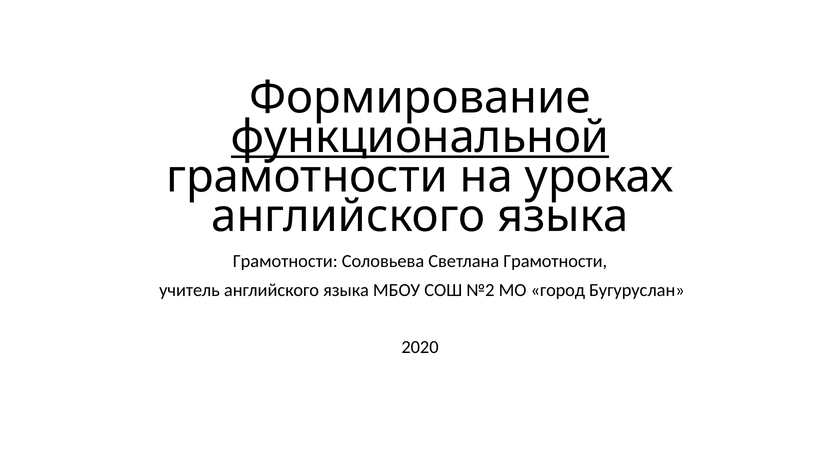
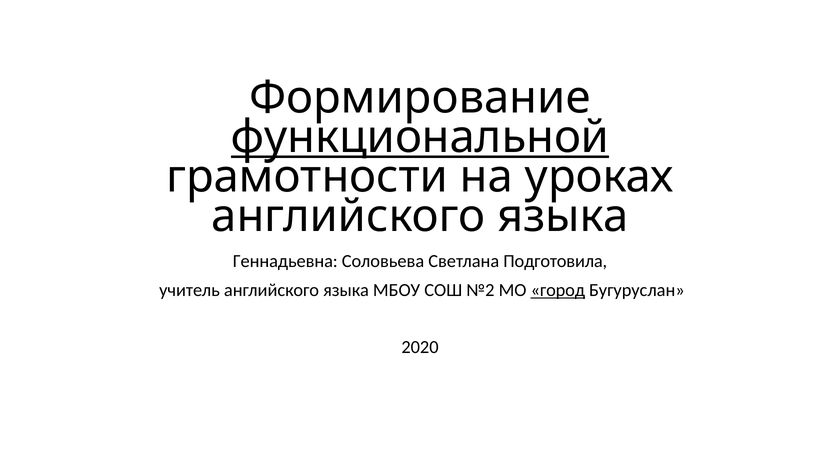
Грамотности: Грамотности -> Геннадьевна (285, 261)
Светлана Грамотности: Грамотности -> Подготовила (555, 261)
город underline: none -> present (558, 290)
